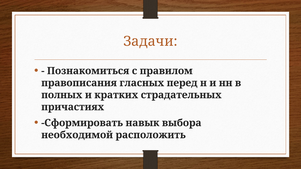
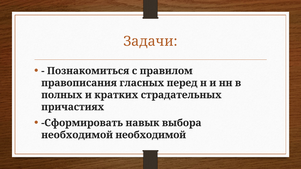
необходимой расположить: расположить -> необходимой (151, 135)
